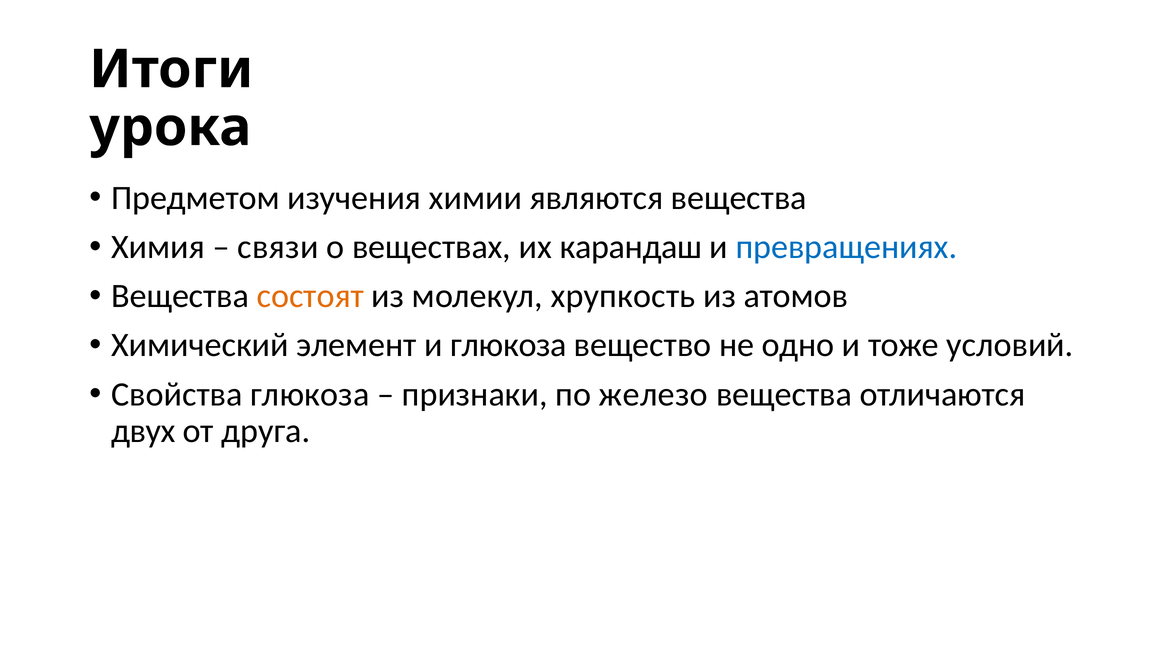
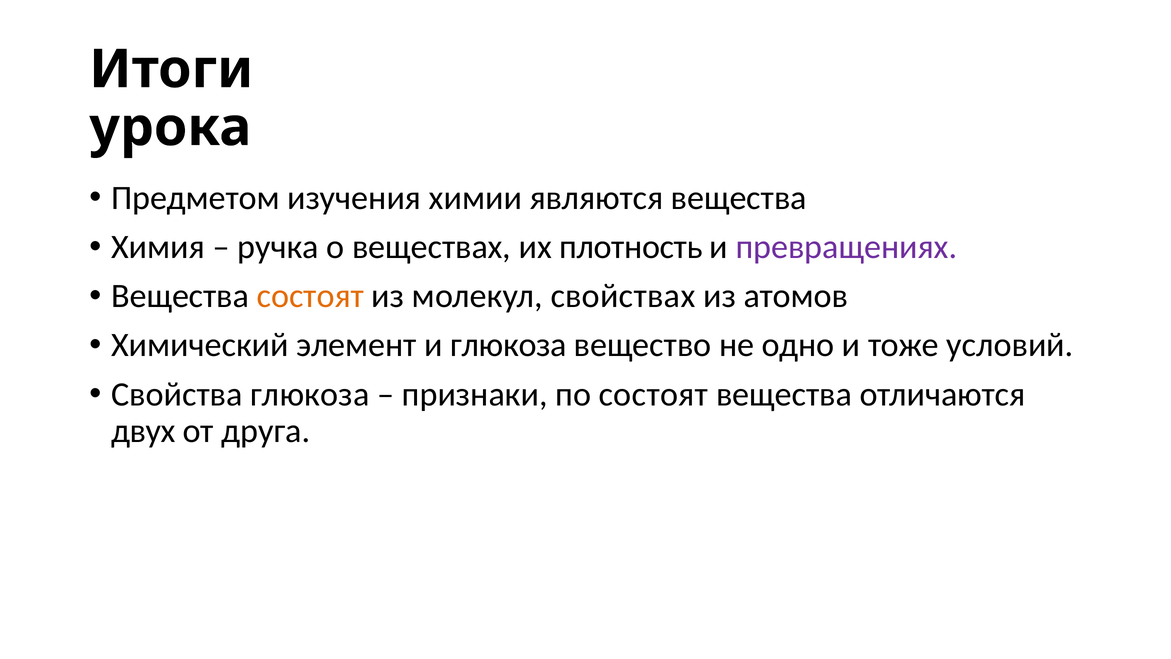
связи: связи -> ручка (278, 247)
карандаш: карандаш -> плотность (631, 247)
превращениях colour: blue -> purple (846, 247)
хрупкость: хрупкость -> свойствах (623, 296)
по железо: железо -> состоят (653, 394)
